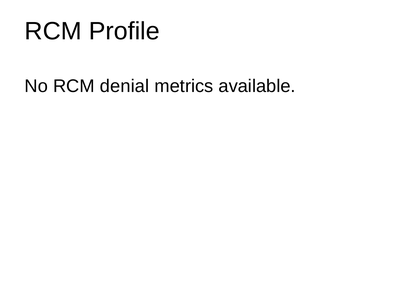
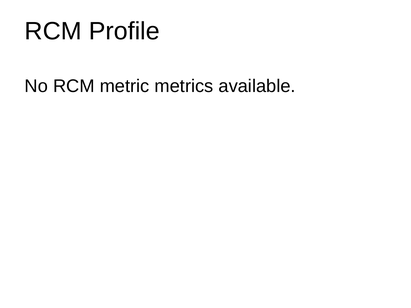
denial: denial -> metric (125, 86)
